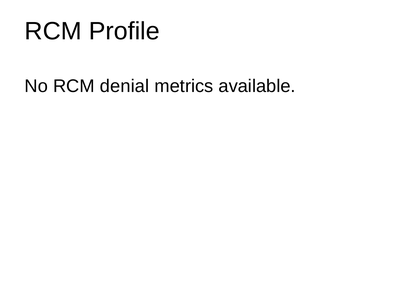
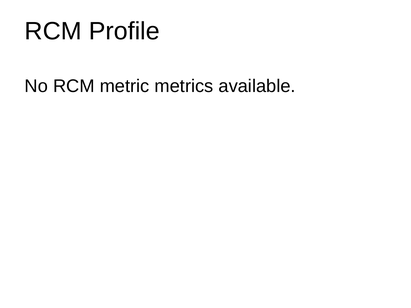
denial: denial -> metric (125, 86)
